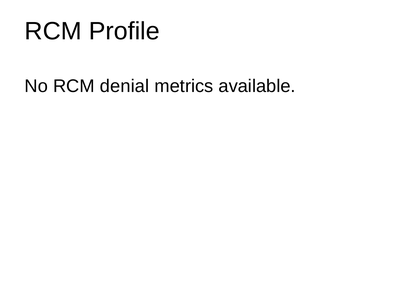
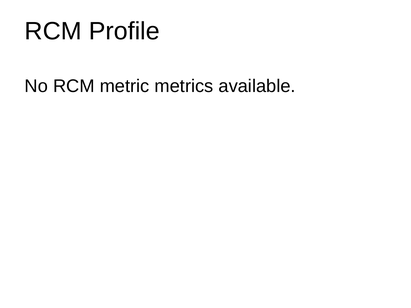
denial: denial -> metric (125, 86)
